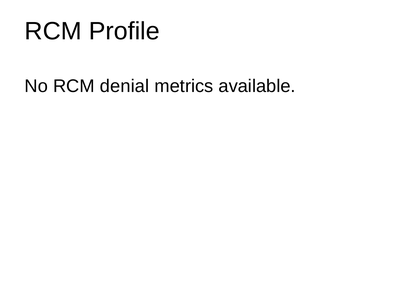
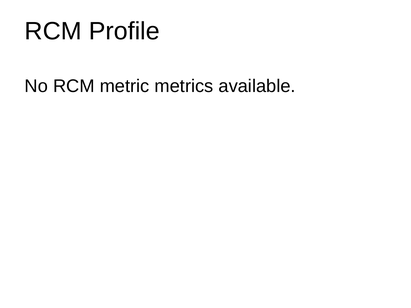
denial: denial -> metric (125, 86)
